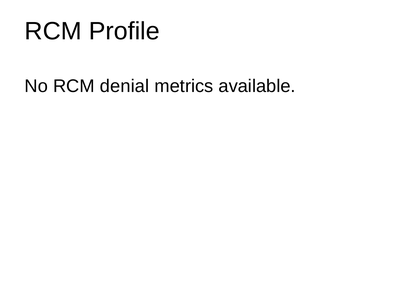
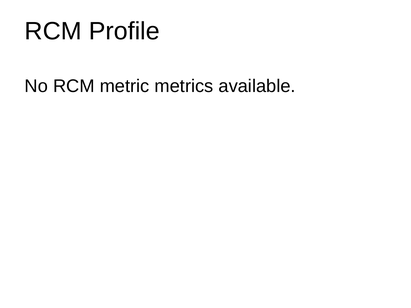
denial: denial -> metric (125, 86)
